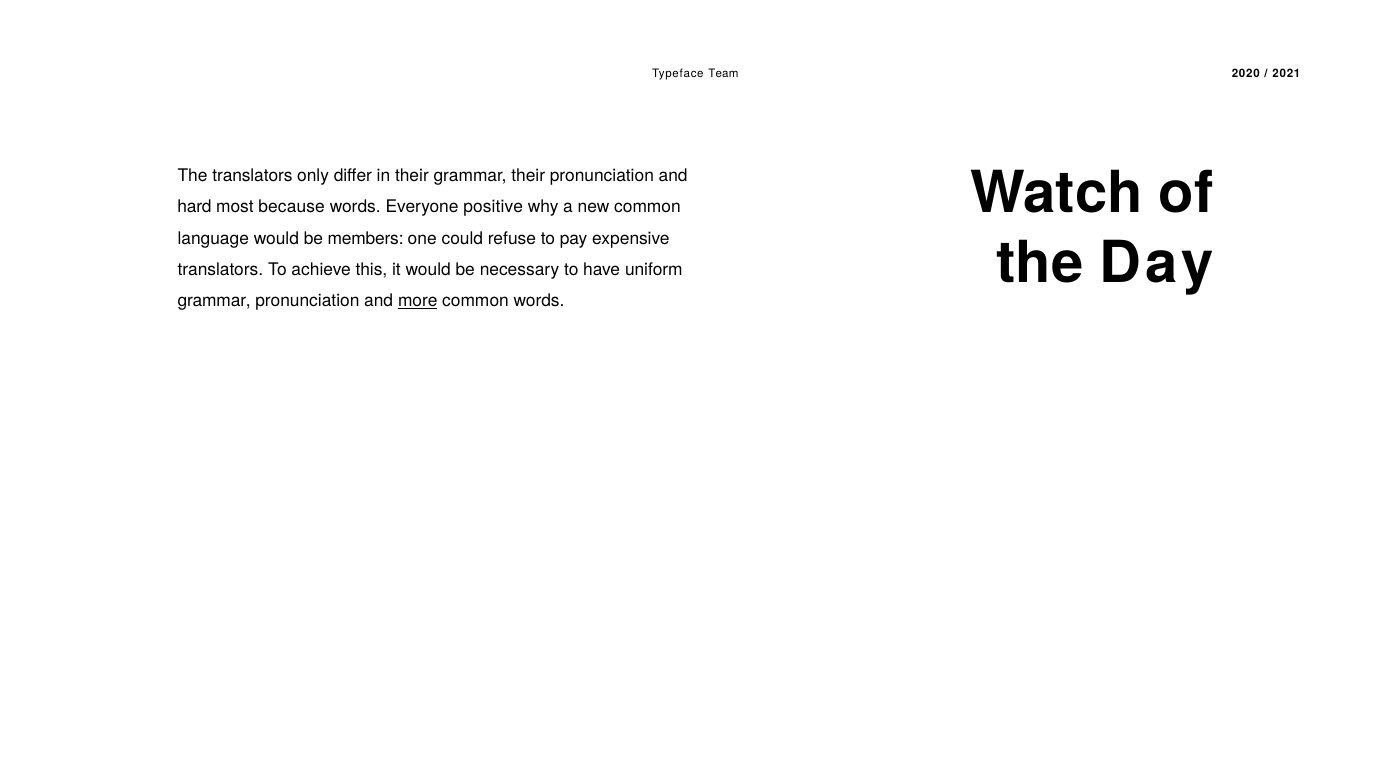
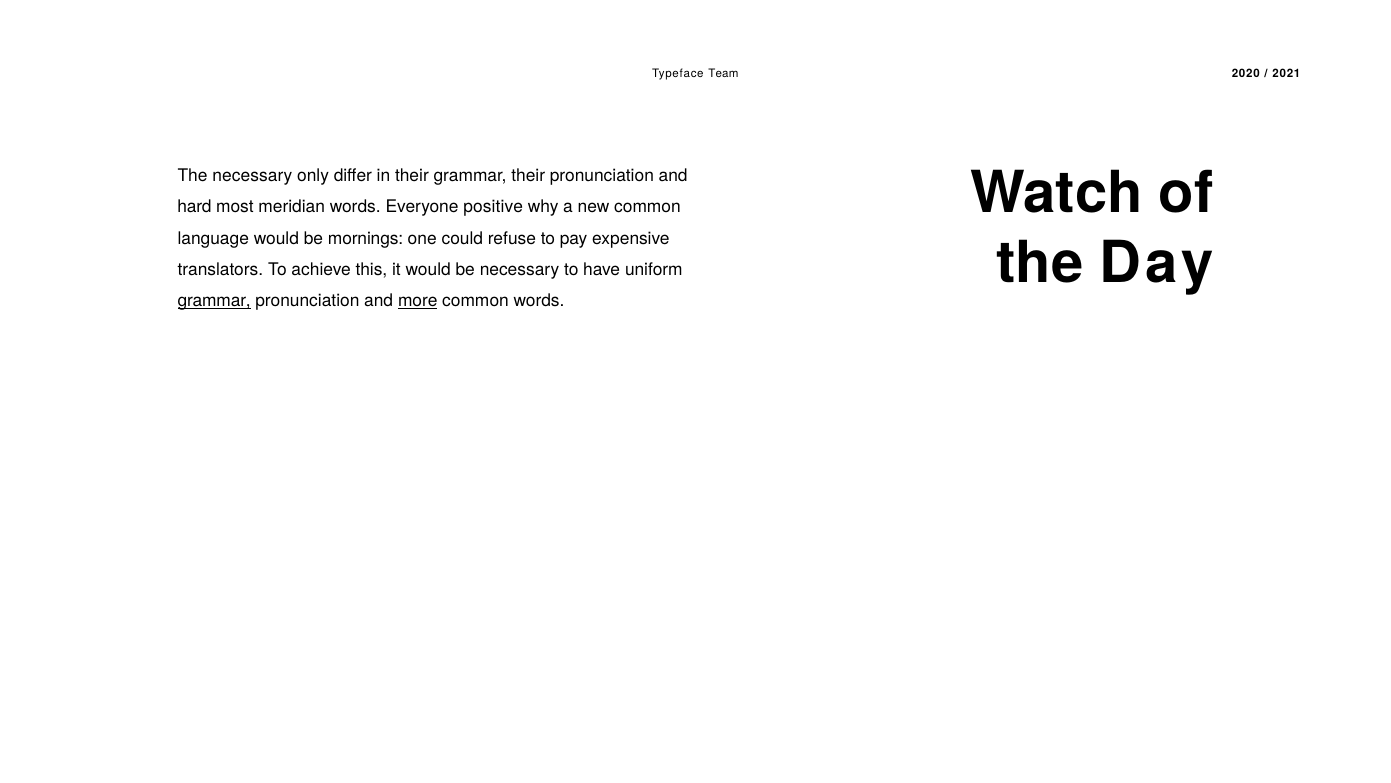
The translators: translators -> necessary (252, 176)
because: because -> meridian (292, 207)
members: members -> mornings (366, 238)
grammar underline: none -> present (214, 301)
